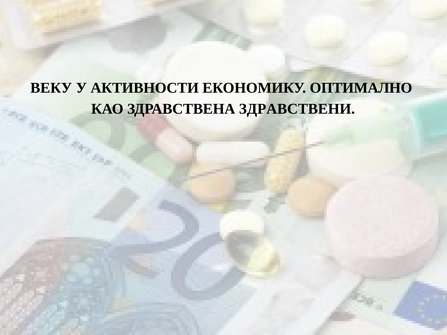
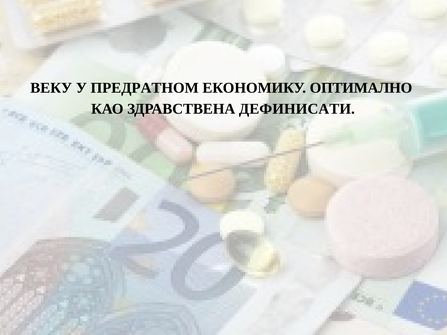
АКТИВНОСТИ: АКТИВНОСТИ -> ПРЕДРАТНОМ (145, 88)
ЗДРАВСТВЕНИ: ЗДРАВСТВЕНИ -> ДЕФИНИСАТИ (297, 109)
